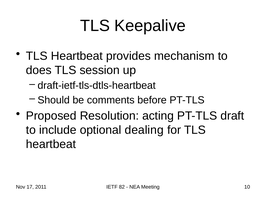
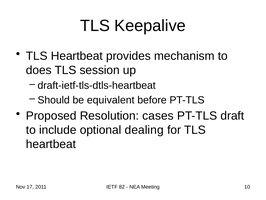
comments: comments -> equivalent (111, 100)
acting: acting -> cases (158, 116)
